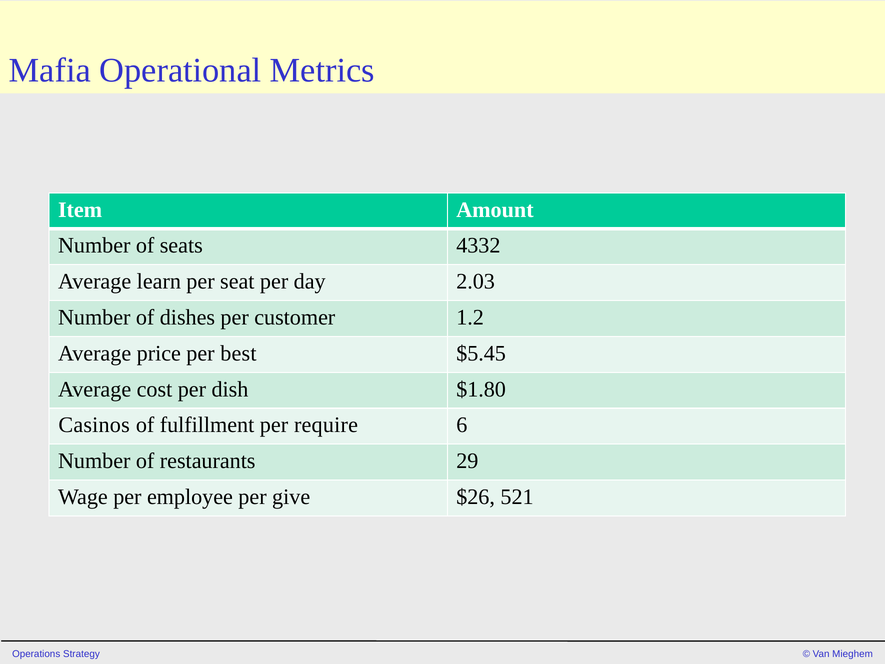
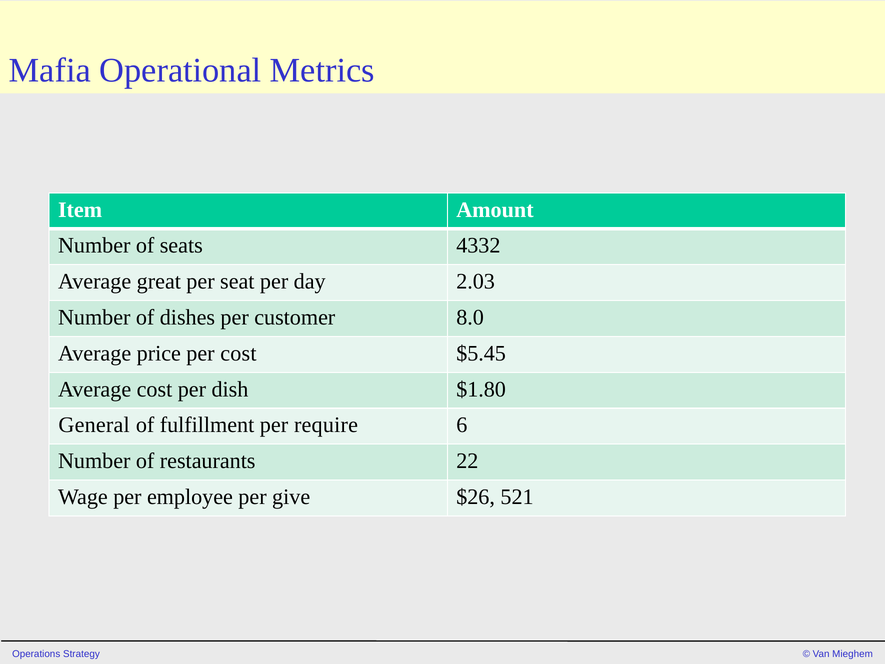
learn: learn -> great (159, 281)
1.2: 1.2 -> 8.0 (470, 317)
per best: best -> cost (238, 353)
Casinos: Casinos -> General (94, 425)
29: 29 -> 22 (467, 461)
